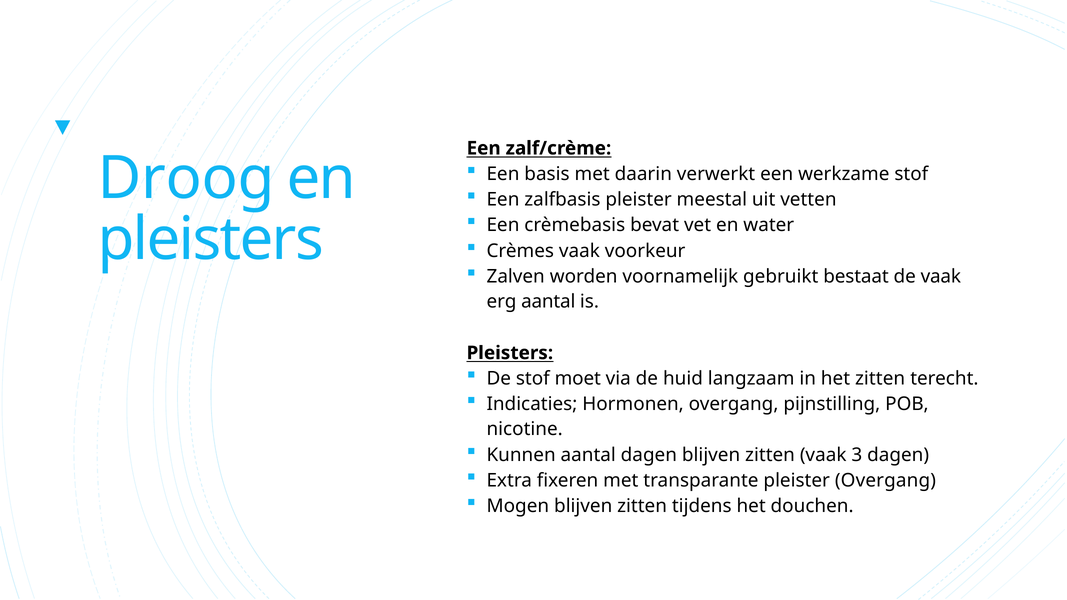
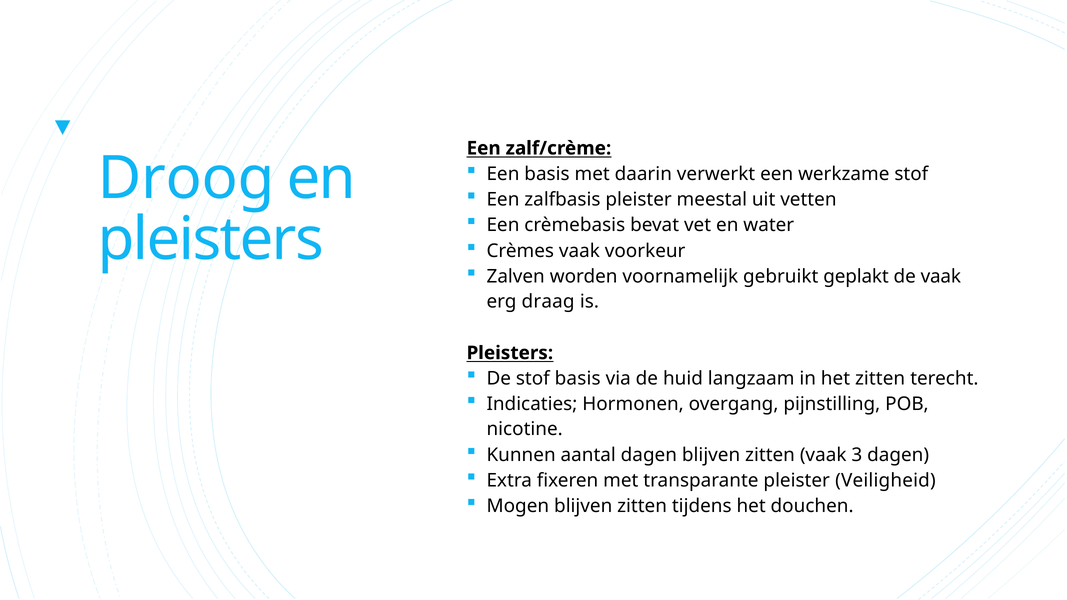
bestaat: bestaat -> geplakt (856, 277)
erg aantal: aantal -> draag (548, 302)
stof moet: moet -> basis (578, 379)
pleister Overgang: Overgang -> Veiligheid (885, 481)
